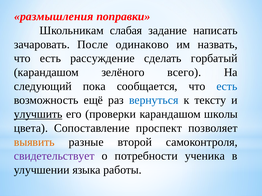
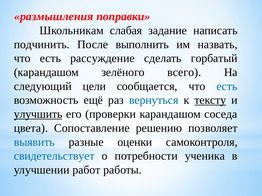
зачаровать: зачаровать -> подчинить (42, 45)
одинаково: одинаково -> выполнить (142, 45)
пока: пока -> цели (94, 86)
тексту underline: none -> present (210, 100)
школы: школы -> соседа (221, 114)
проспект: проспект -> решению (159, 128)
выявить colour: orange -> blue (34, 142)
второй: второй -> оценки (135, 142)
свидетельствует colour: purple -> blue (54, 156)
языка: языка -> работ (86, 170)
